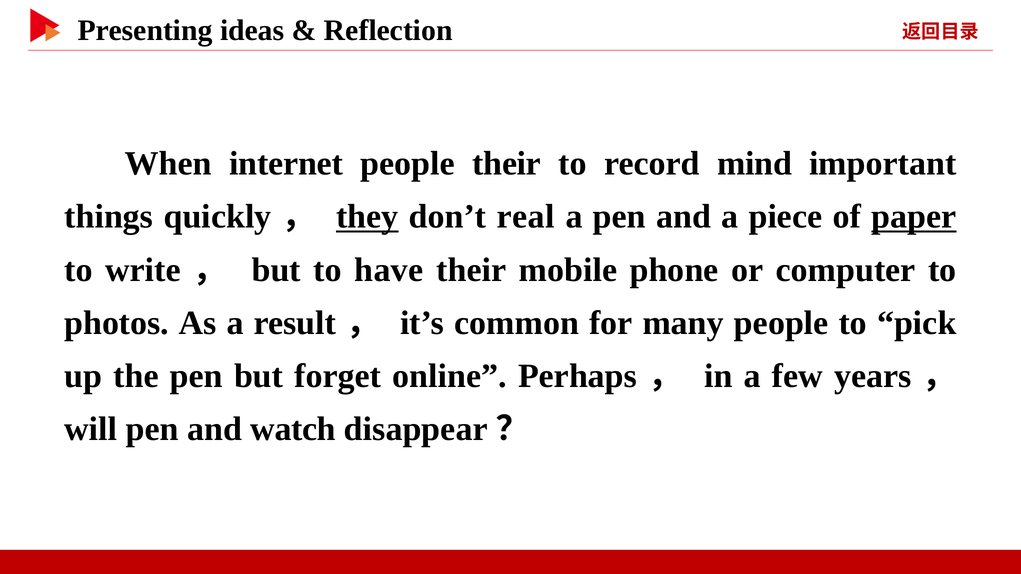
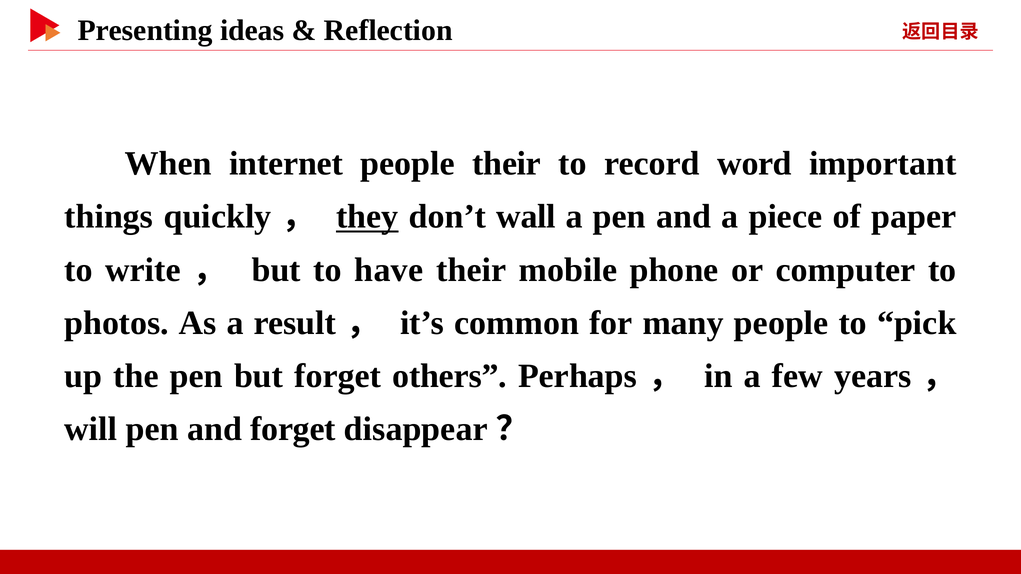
mind: mind -> word (755, 164)
real: real -> wall (526, 217)
paper underline: present -> none (914, 217)
online: online -> others (450, 376)
and watch: watch -> forget (293, 429)
